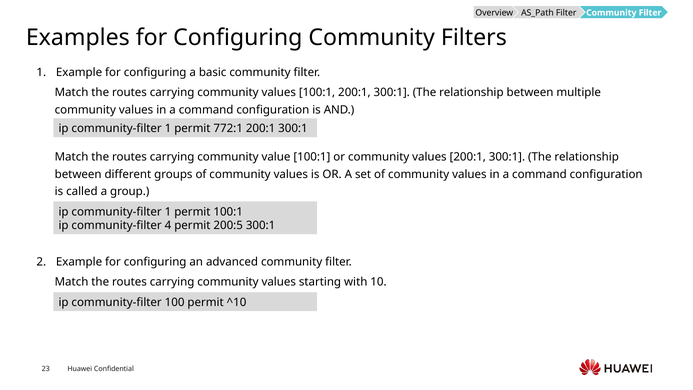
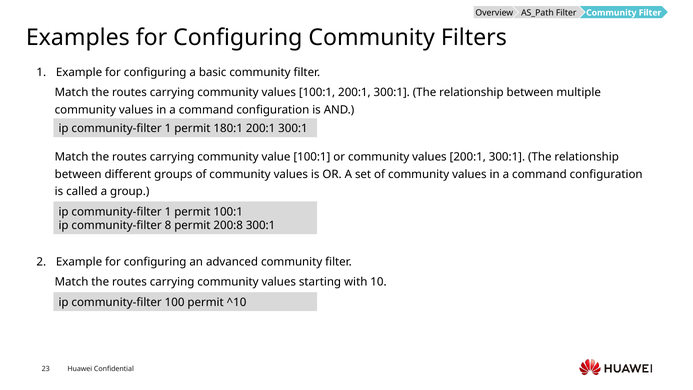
772:1: 772:1 -> 180:1 (228, 129)
4: 4 -> 8 (168, 225)
200:5: 200:5 -> 200:8 (228, 225)
